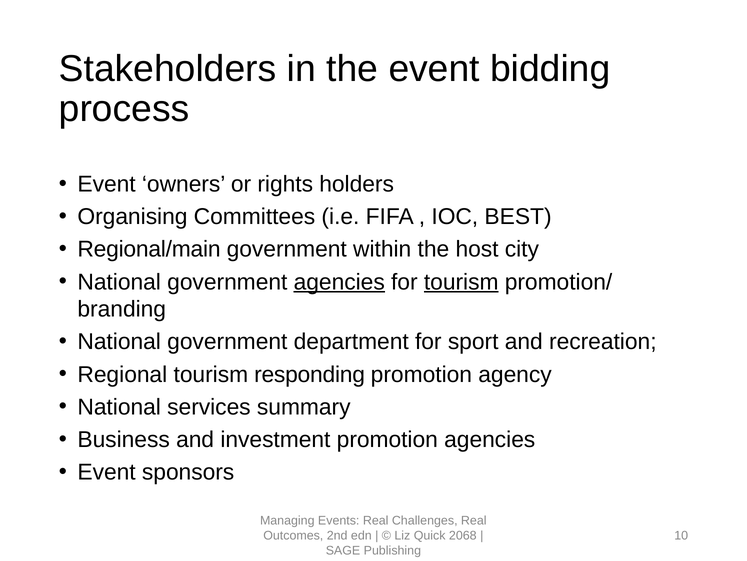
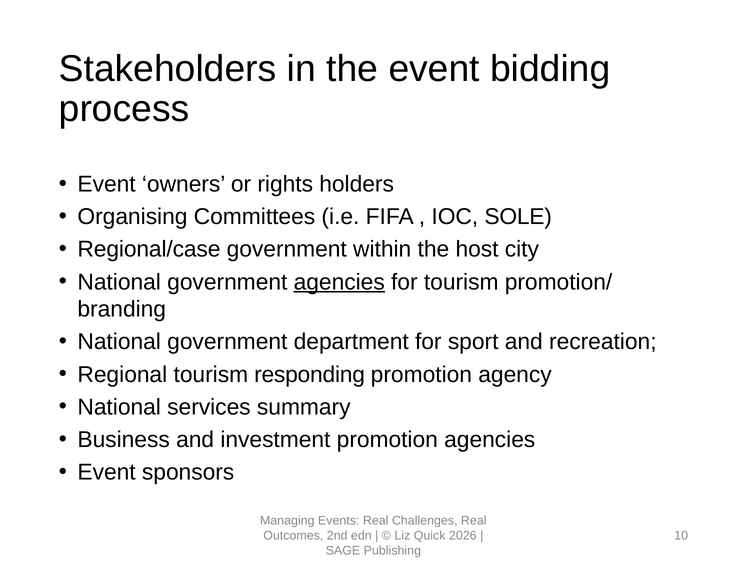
BEST: BEST -> SOLE (518, 217)
Regional/main: Regional/main -> Regional/case (149, 249)
tourism underline: present -> none (461, 282)
2068: 2068 -> 2026 (463, 535)
